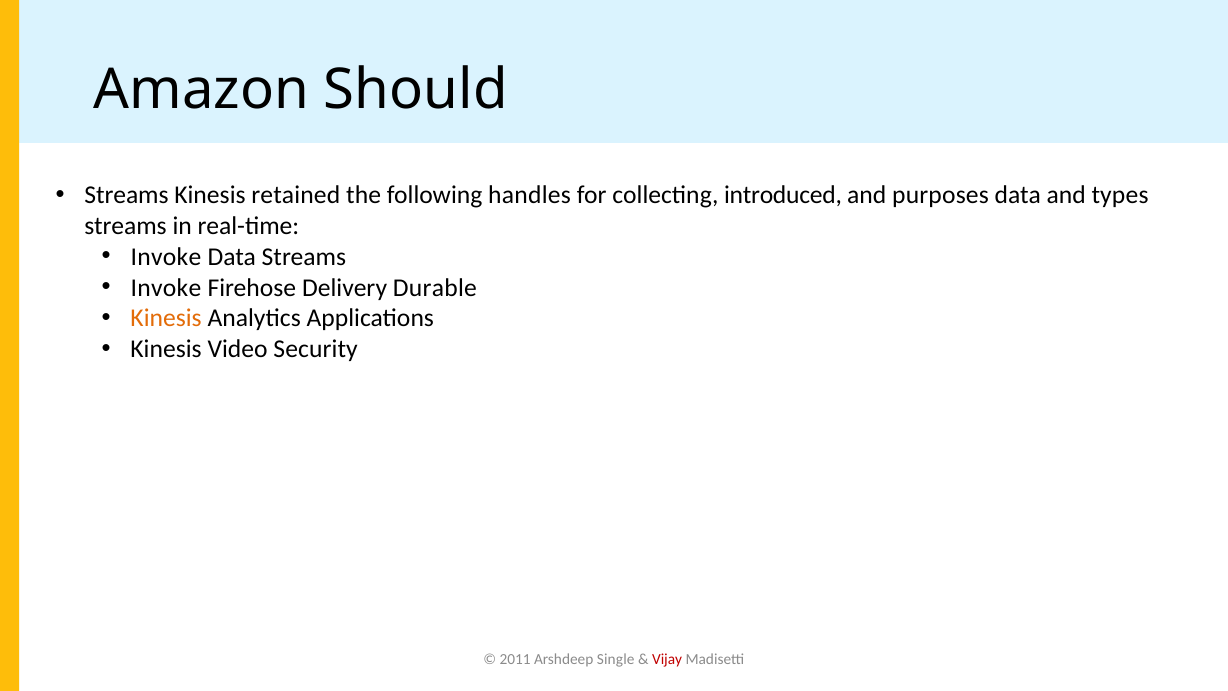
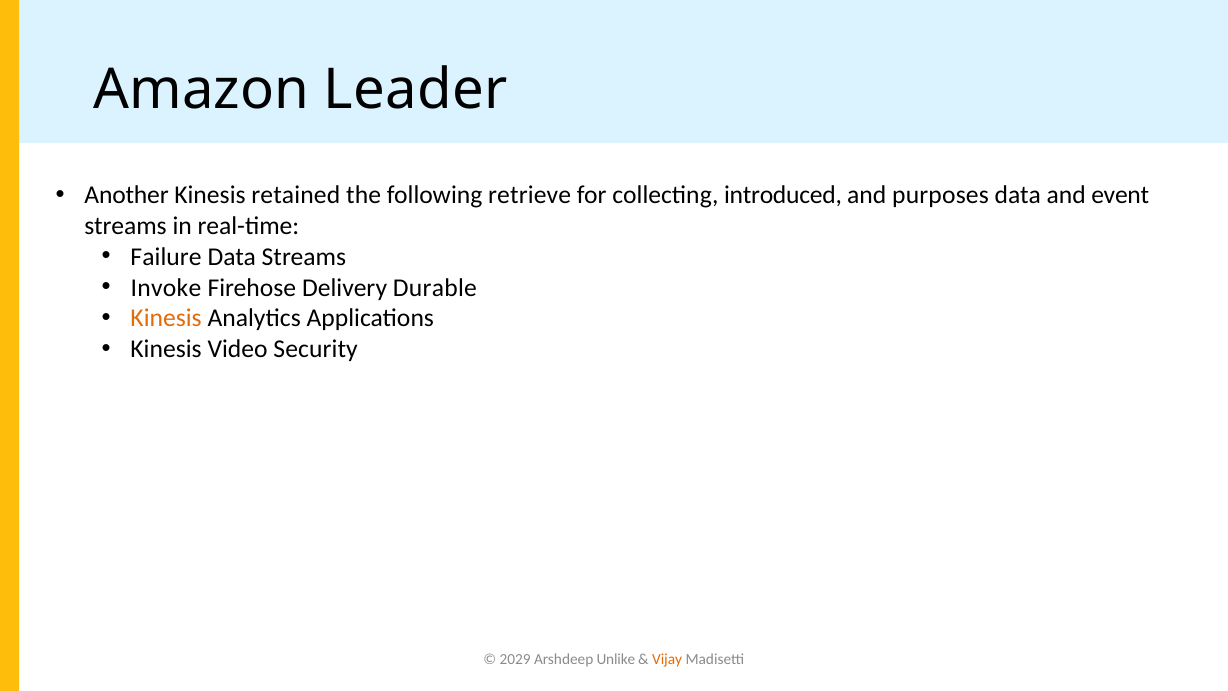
Should: Should -> Leader (416, 89)
Streams: Streams -> Another (127, 195)
handles: handles -> retrieve (530, 195)
types: types -> event (1120, 195)
Invoke: Invoke -> Failure (166, 257)
2011: 2011 -> 2029 (515, 660)
Single: Single -> Unlike (616, 660)
Vijay colour: red -> orange (667, 660)
